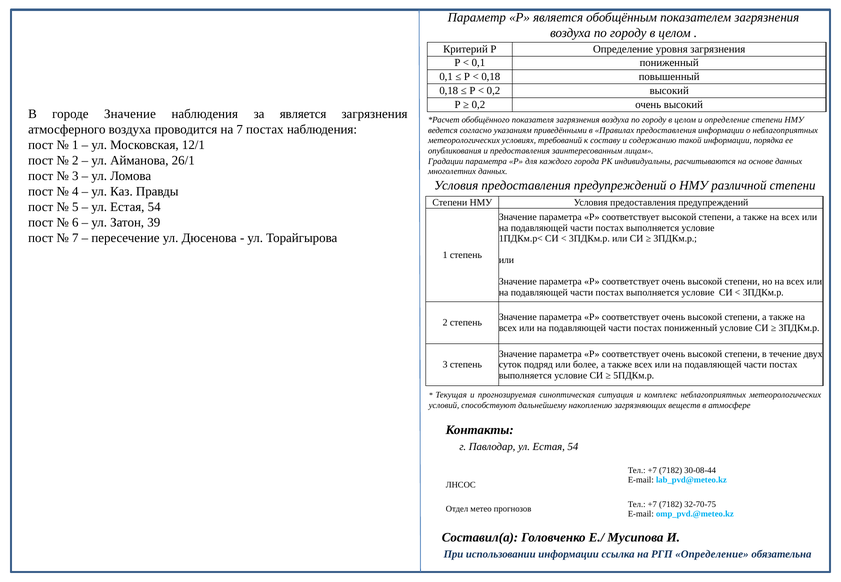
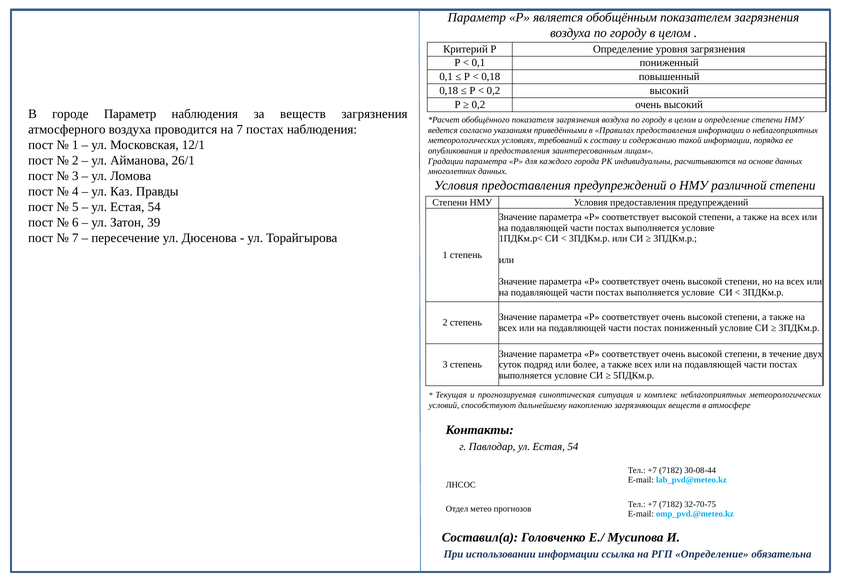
городе Значение: Значение -> Параметр (130, 114)
за является: является -> веществ (303, 114)
